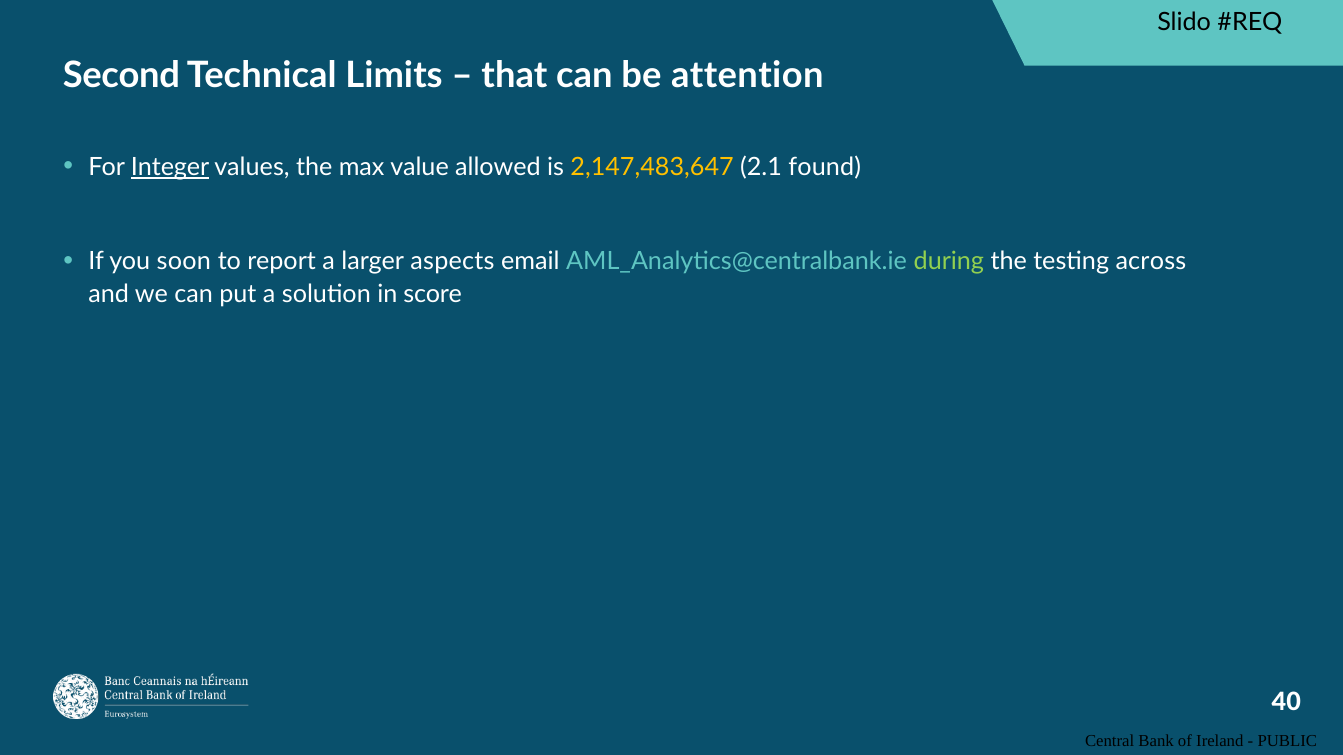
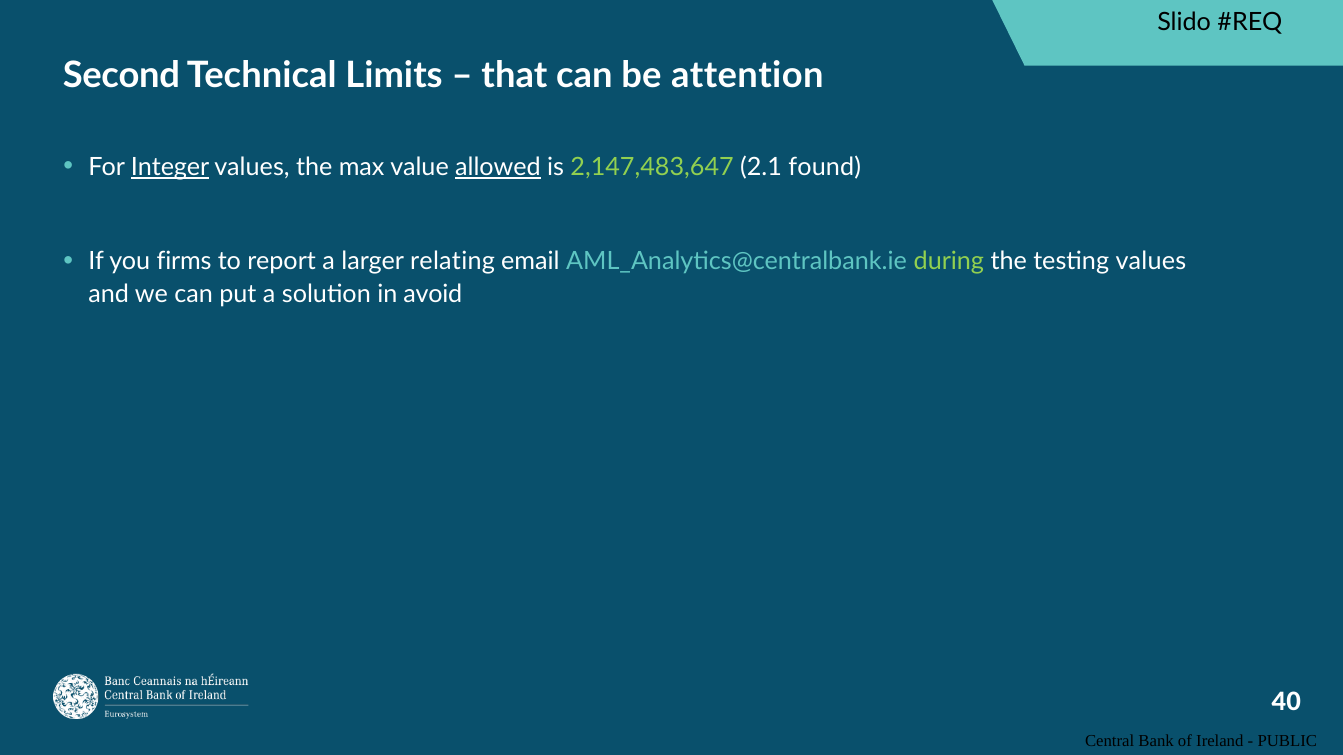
allowed underline: none -> present (498, 167)
2,147,483,647 colour: yellow -> light green (652, 167)
soon: soon -> firms (184, 262)
aspects: aspects -> relating (452, 262)
testing across: across -> values (1151, 262)
score: score -> avoid (433, 295)
